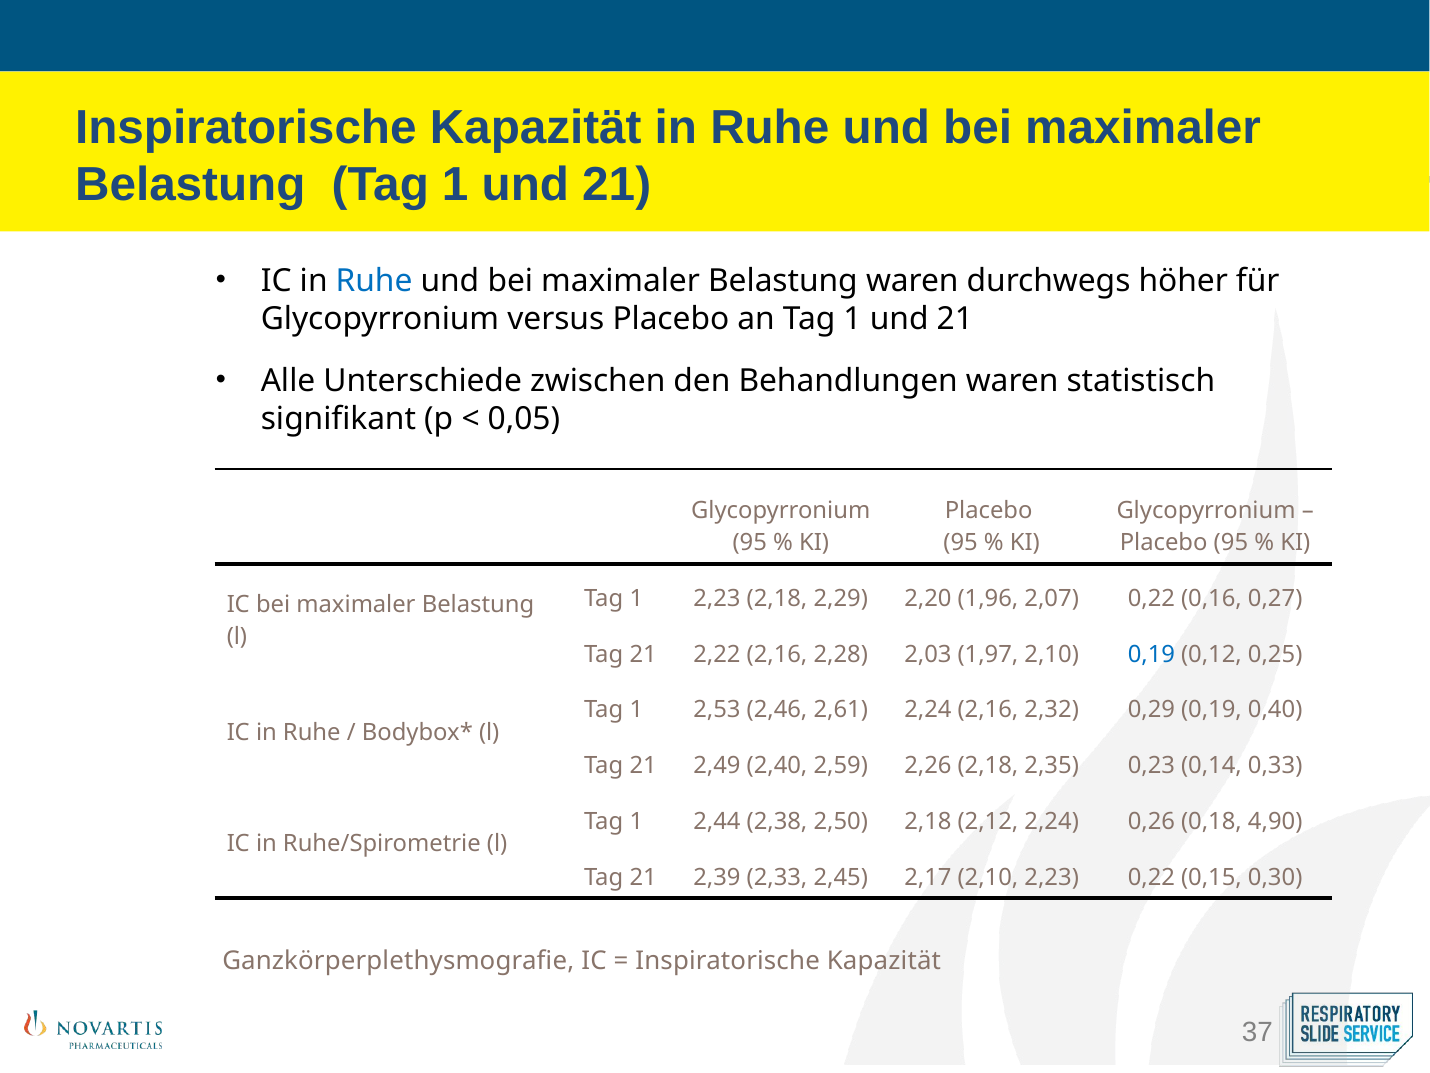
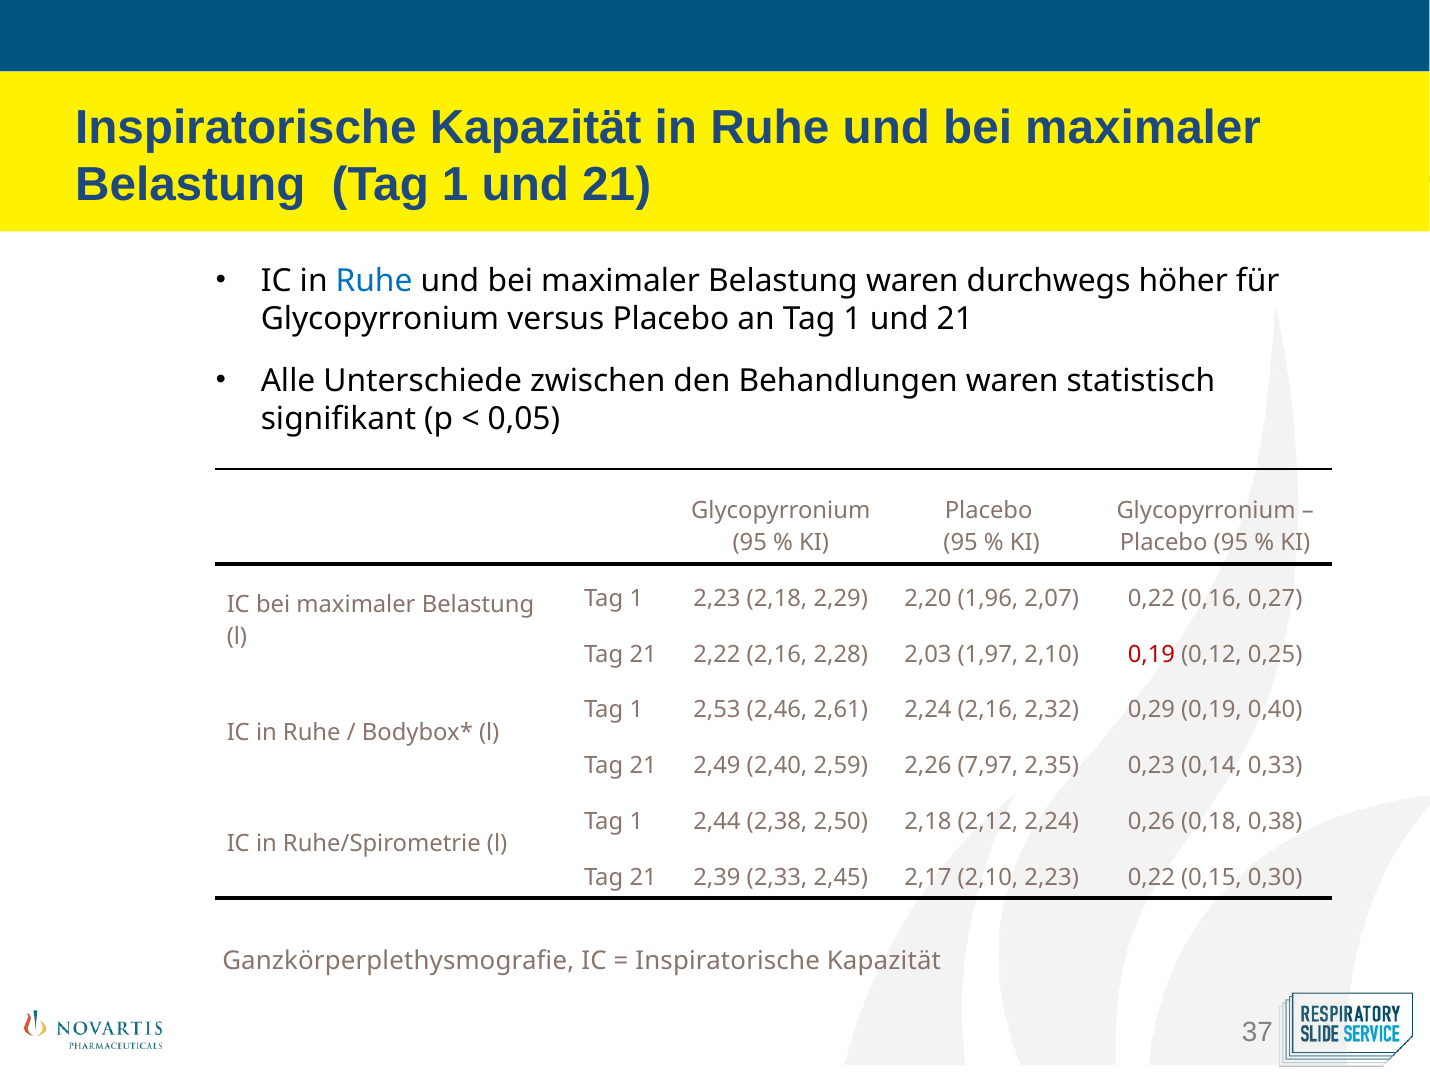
0,19 colour: blue -> red (1151, 654)
2,26 2,18: 2,18 -> 7,97 (988, 765)
4,90: 4,90 -> 0,38 (1275, 821)
